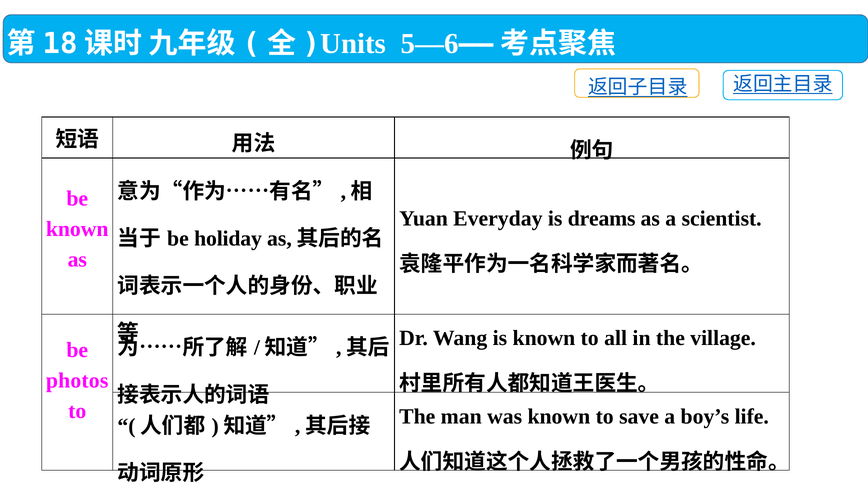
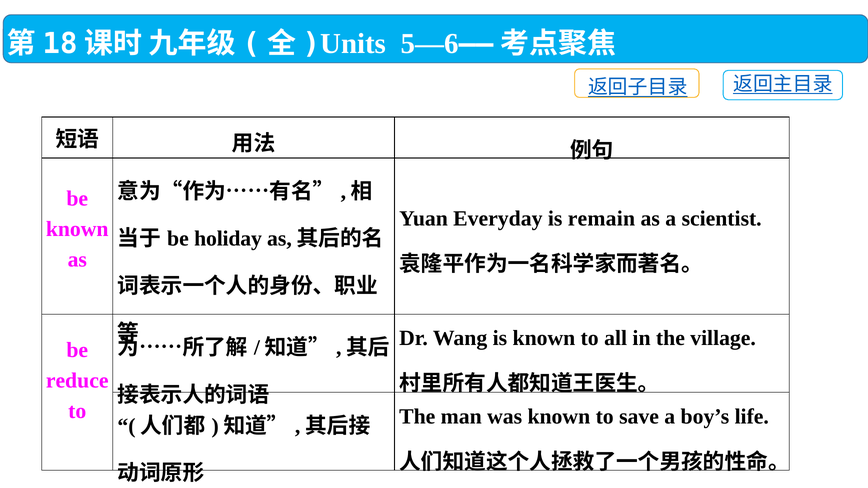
dreams: dreams -> remain (601, 219)
photos: photos -> reduce (77, 381)
